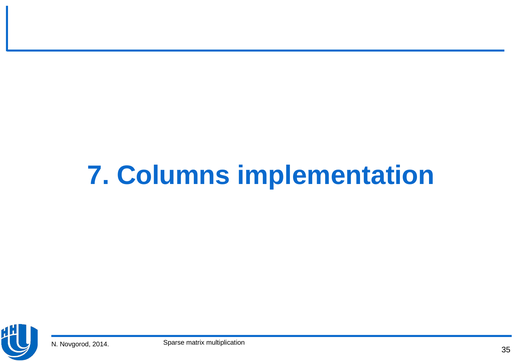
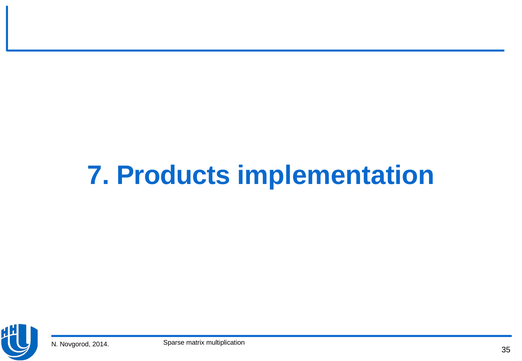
Columns: Columns -> Products (173, 175)
